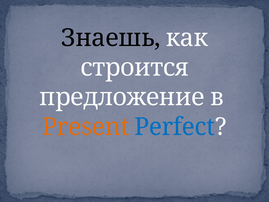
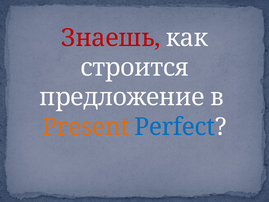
Знаешь colour: black -> red (111, 38)
